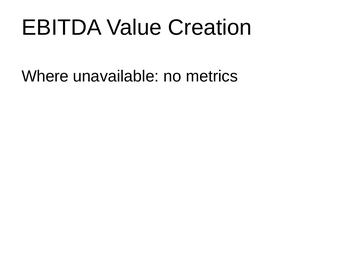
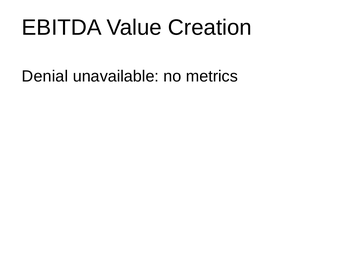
Where: Where -> Denial (45, 76)
